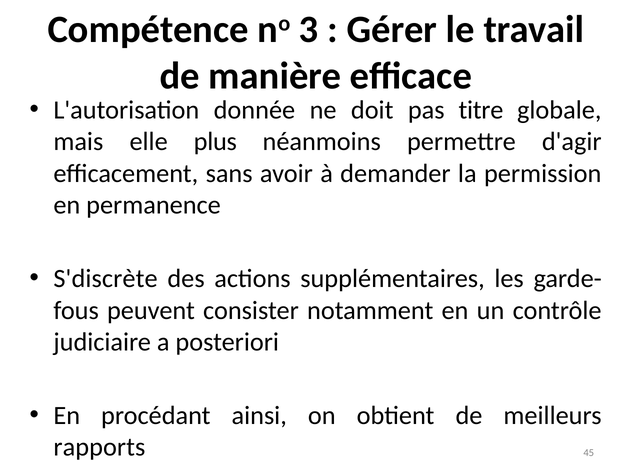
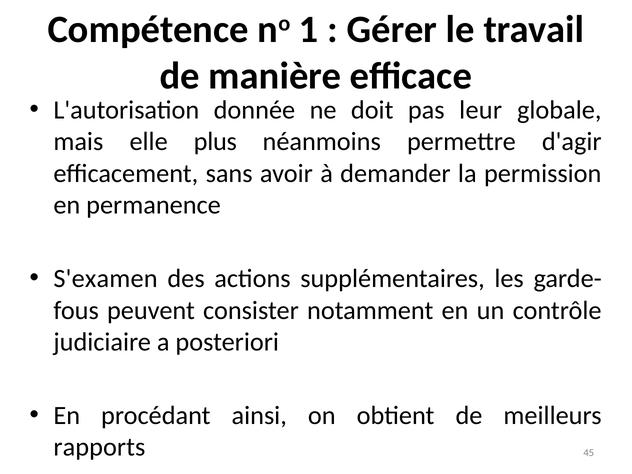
3: 3 -> 1 (309, 29)
titre: titre -> leur (481, 110)
S'discrète: S'discrète -> S'examen (106, 279)
